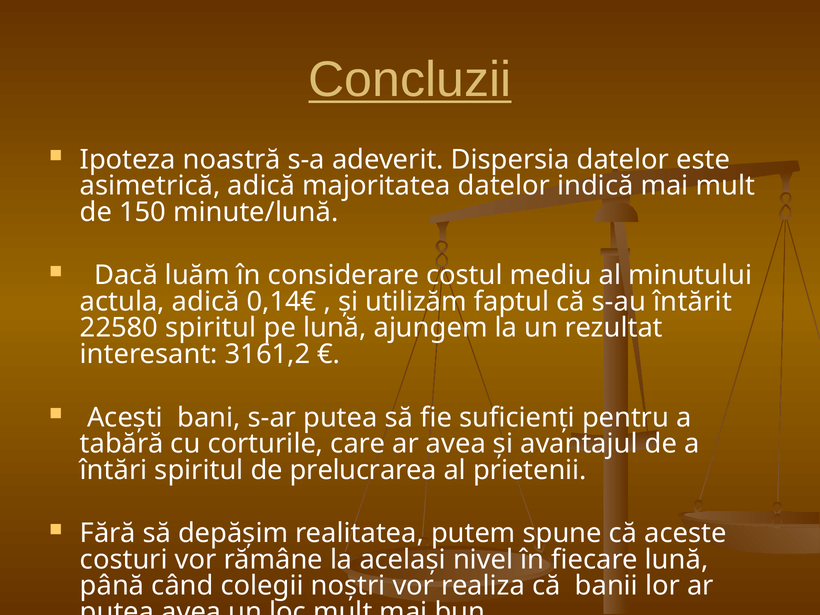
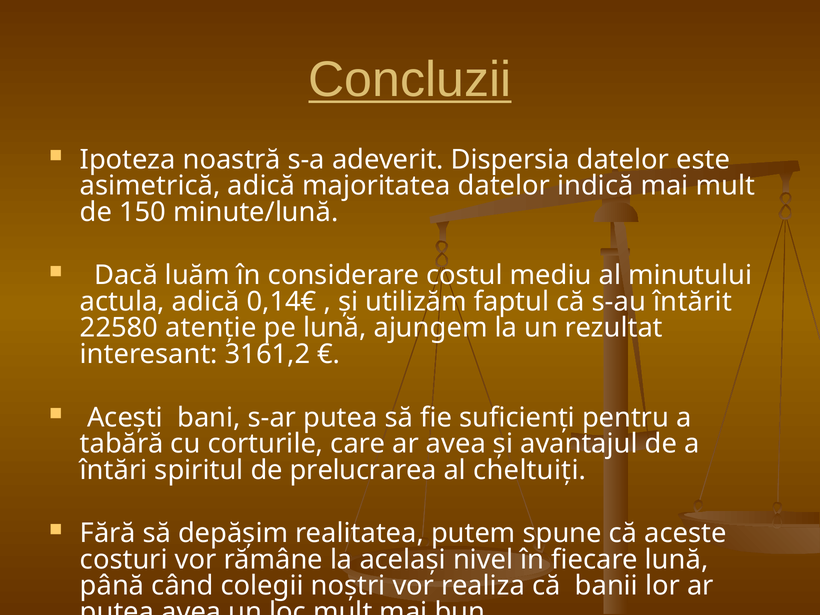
22580 spiritul: spiritul -> atenție (211, 328)
prietenii: prietenii -> cheltuiți (530, 470)
